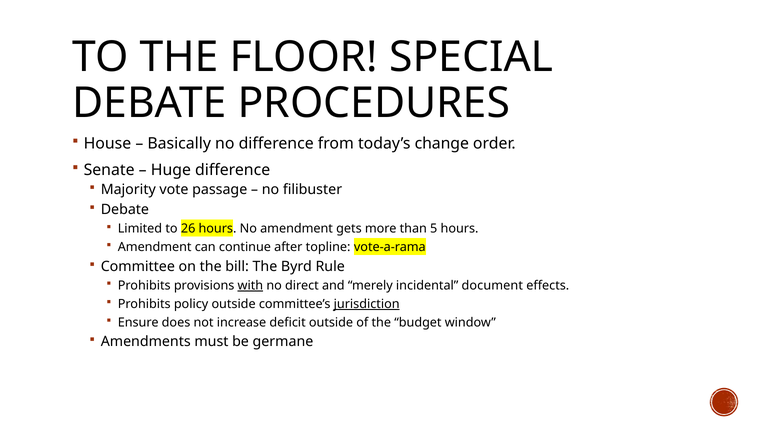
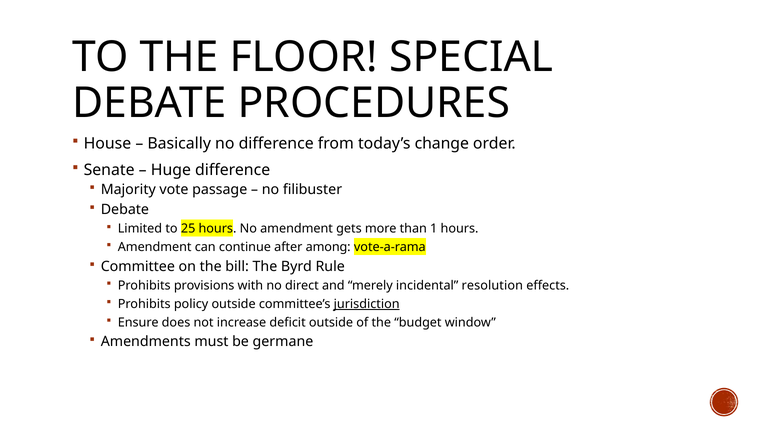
26: 26 -> 25 (188, 229)
5: 5 -> 1 (434, 229)
topline: topline -> among (328, 247)
with underline: present -> none (250, 286)
document: document -> resolution (492, 286)
